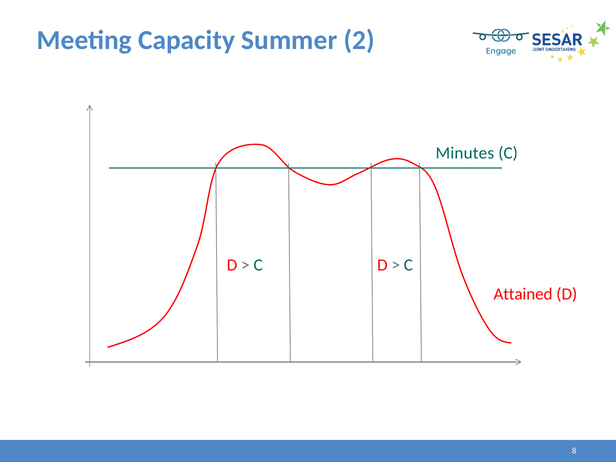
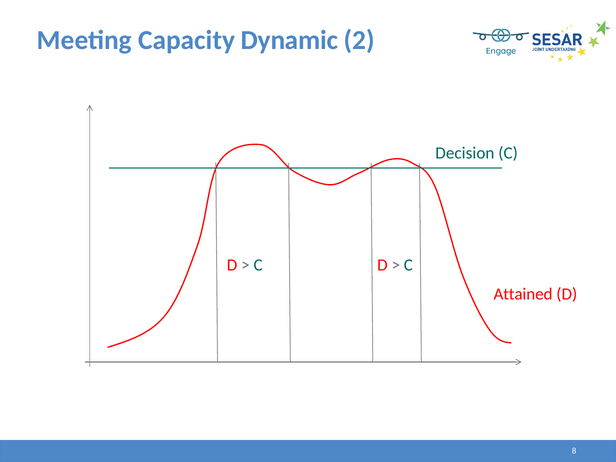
Summer: Summer -> Dynamic (289, 40)
Minutes: Minutes -> Decision (465, 153)
